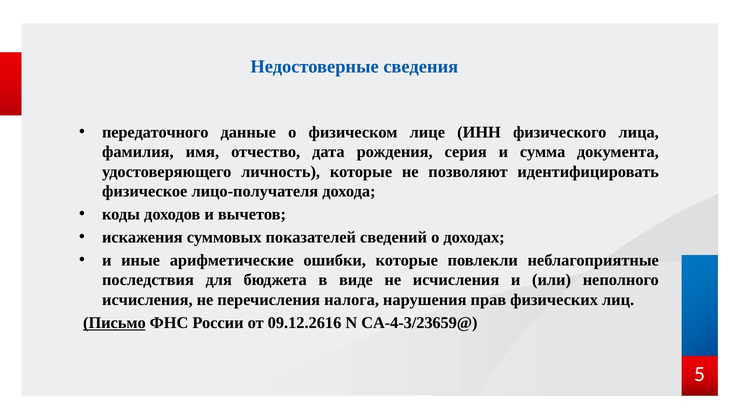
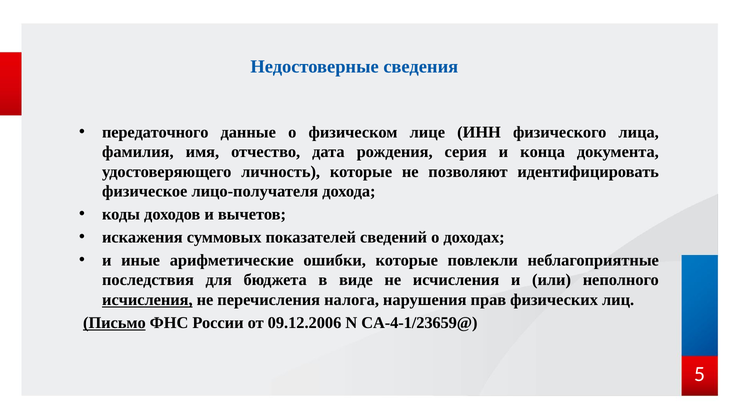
сумма: сумма -> конца (543, 152)
исчисления underline: none -> present (147, 300)
09.12.2616: 09.12.2616 -> 09.12.2006 (305, 323)
СА-4-3/23659@: СА-4-3/23659@ -> СА-4-1/23659@ (419, 323)
